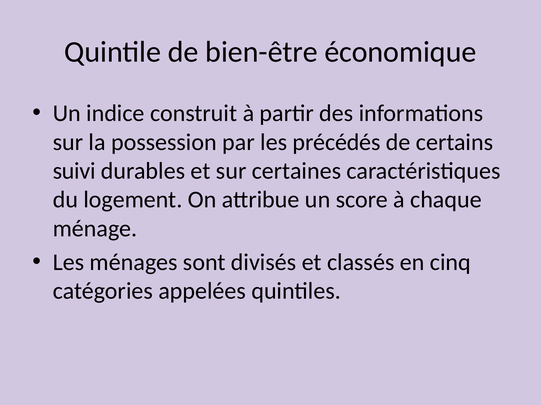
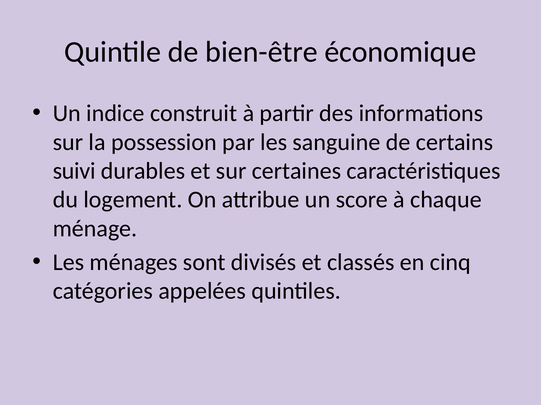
précédés: précédés -> sanguine (336, 142)
